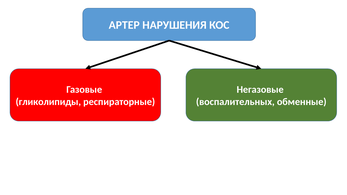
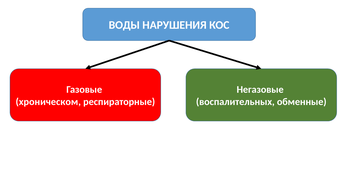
АРТЕР: АРТЕР -> ВОДЫ (124, 25)
гликолипиды: гликолипиды -> хроническом (48, 102)
